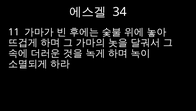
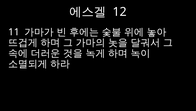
34: 34 -> 12 (120, 12)
